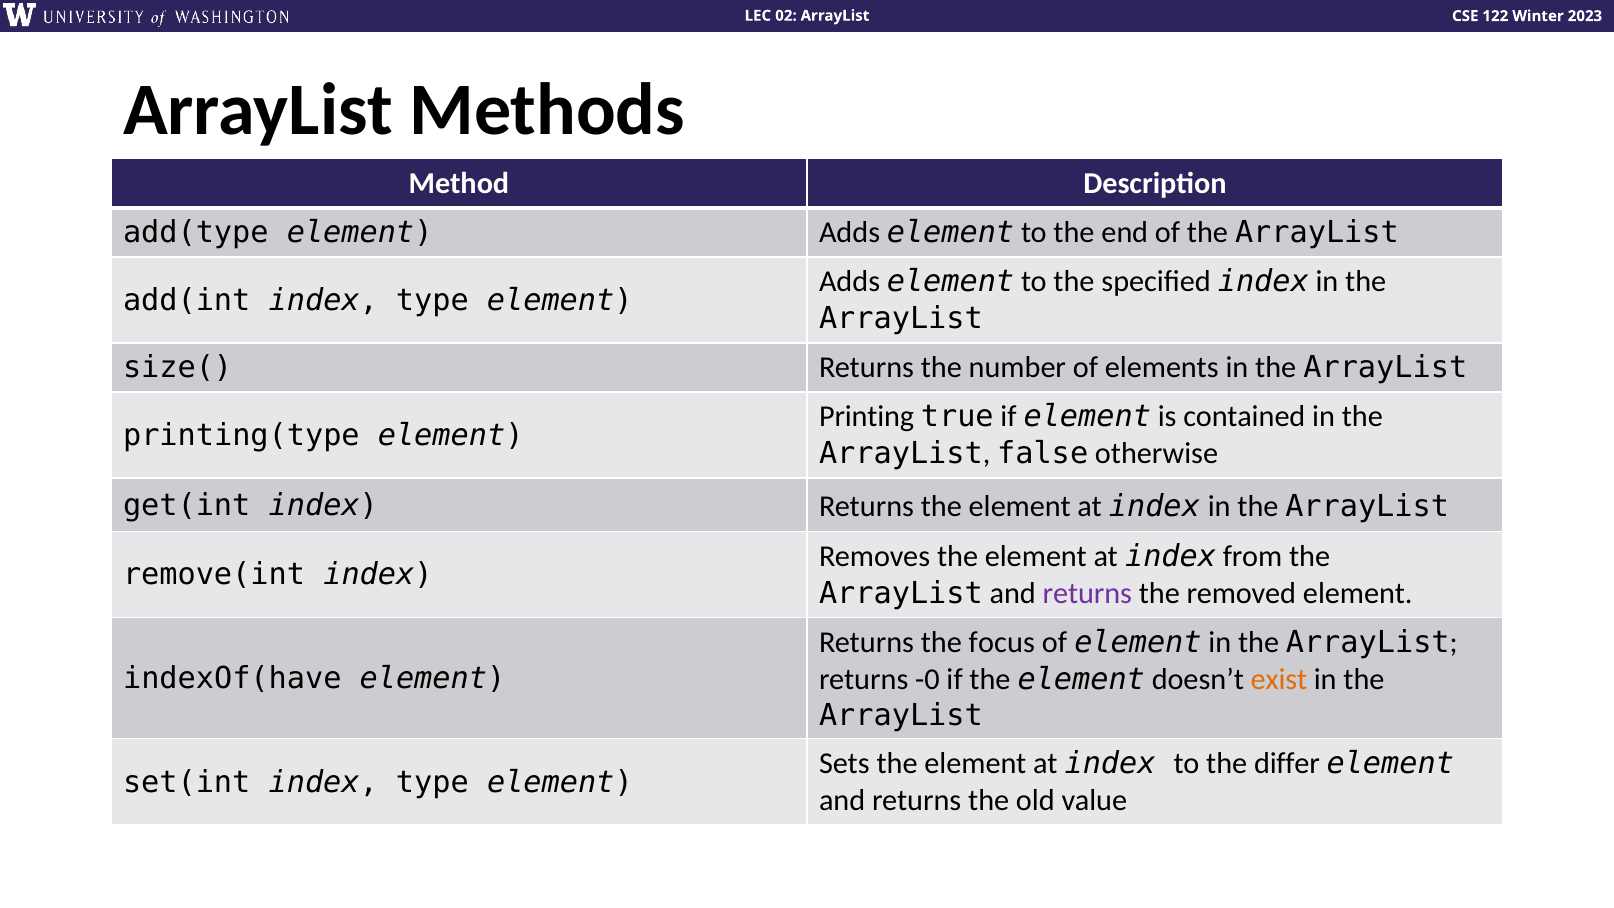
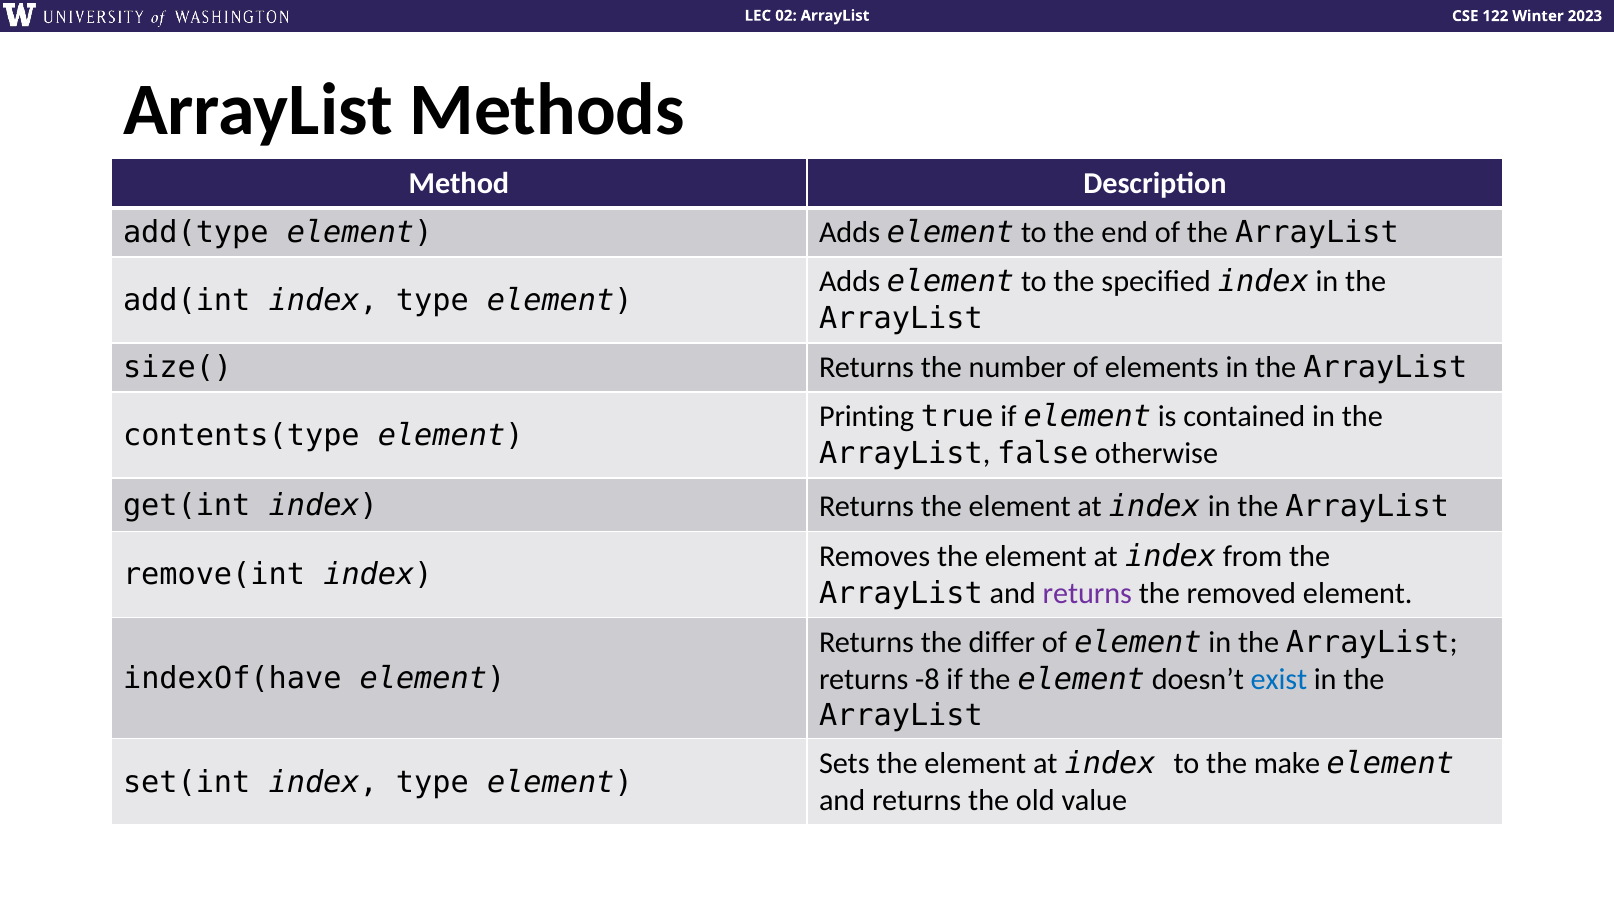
printing(type: printing(type -> contents(type (241, 436)
focus: focus -> differ (1002, 642)
-0: -0 -> -8 (927, 679)
exist colour: orange -> blue (1279, 679)
differ: differ -> make (1287, 763)
